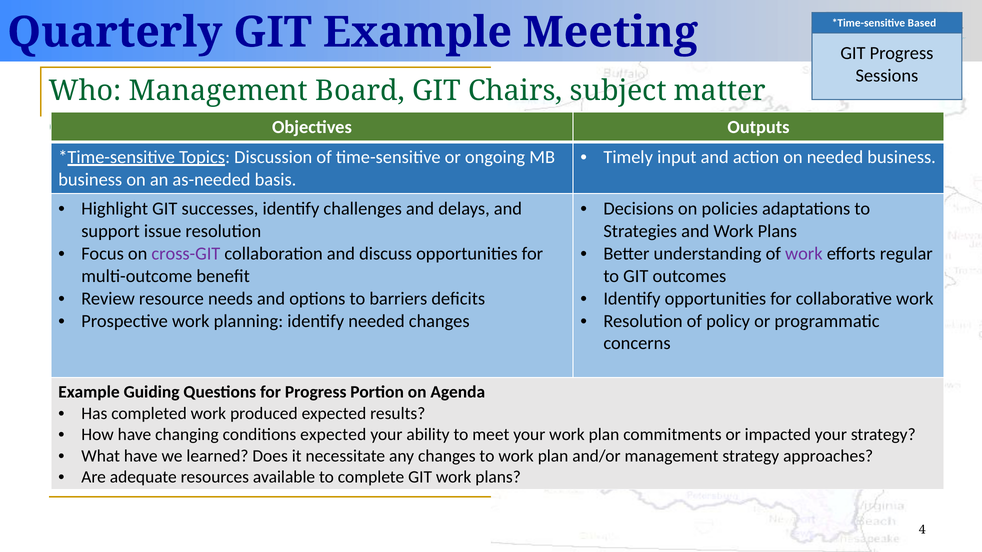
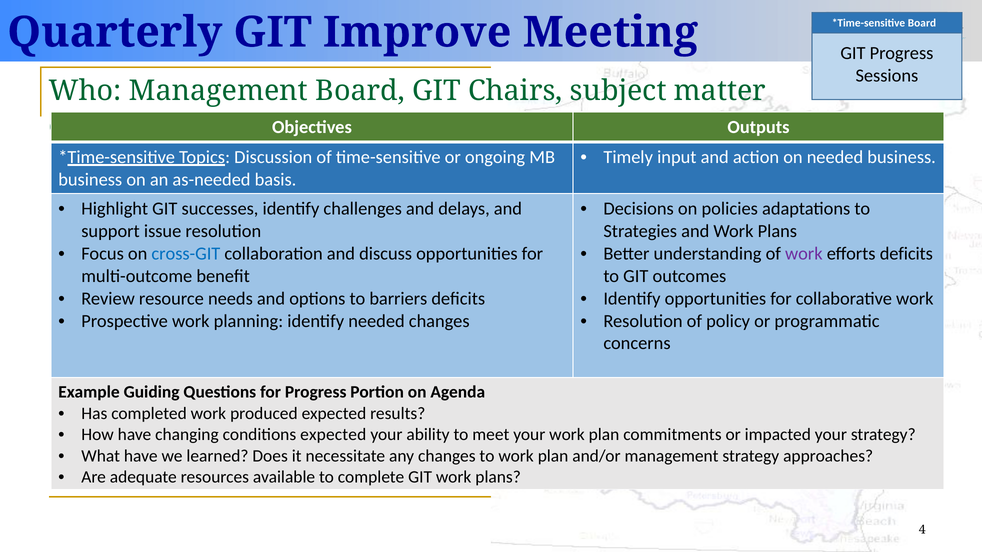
Based: Based -> Board (922, 23)
GIT Example: Example -> Improve (417, 32)
cross-GIT colour: purple -> blue (186, 254)
efforts regular: regular -> deficits (906, 254)
